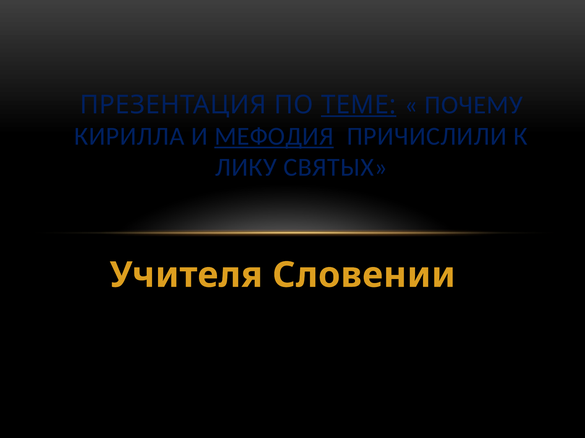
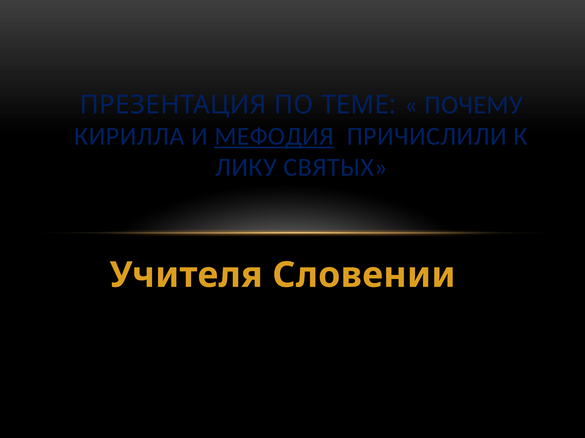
ТЕМЕ underline: present -> none (359, 105)
